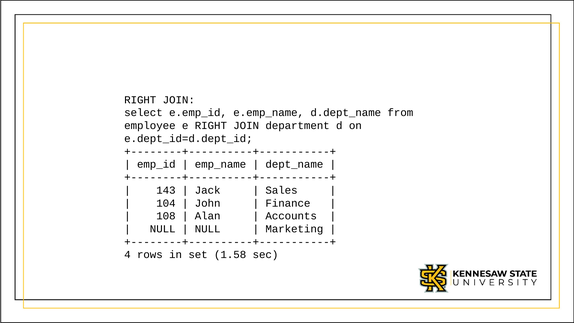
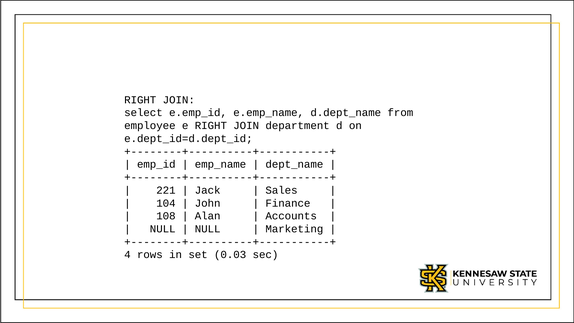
143: 143 -> 221 (166, 190)
1.58: 1.58 -> 0.03 (230, 255)
